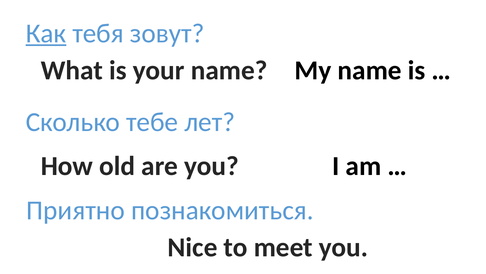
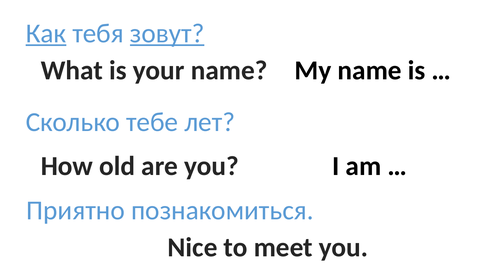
зовут underline: none -> present (167, 33)
